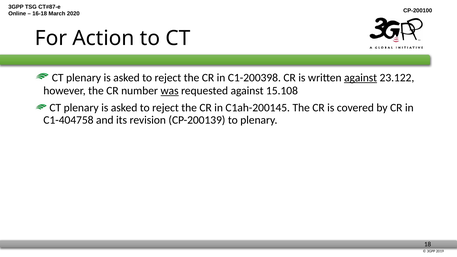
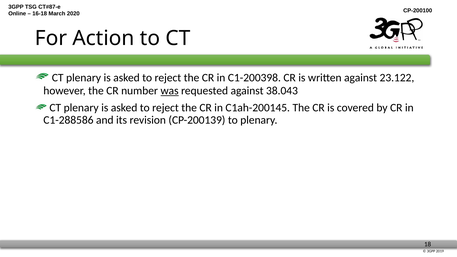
against underline: present -> none (361, 78)
15.108: 15.108 -> 38.043 (282, 91)
C1-404758: C1-404758 -> C1-288586 (68, 120)
